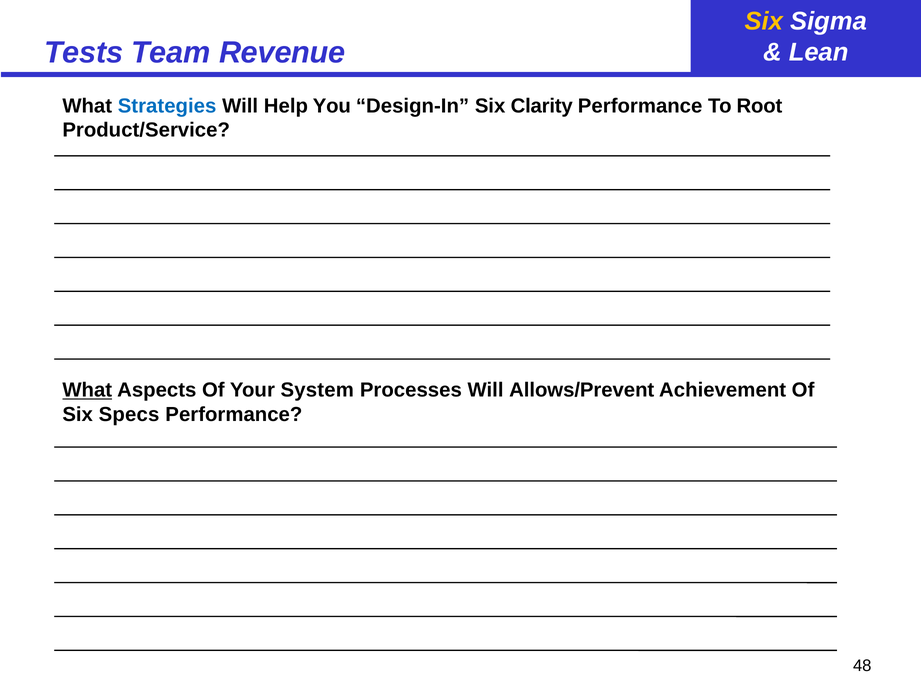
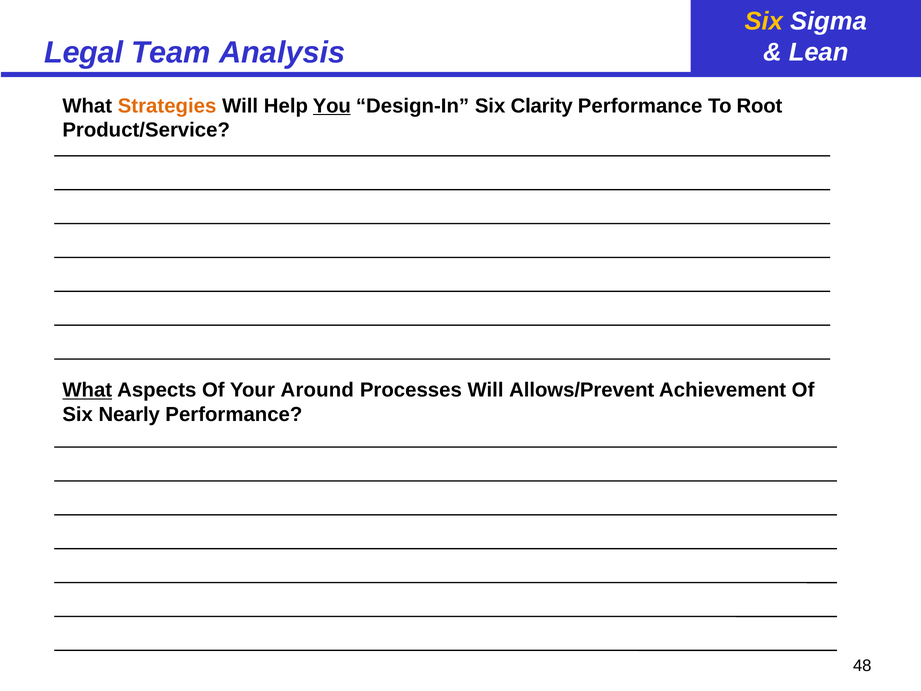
Tests: Tests -> Legal (84, 53)
Revenue: Revenue -> Analysis (282, 53)
Strategies colour: blue -> orange (167, 106)
You underline: none -> present (332, 106)
System: System -> Around (317, 390)
Specs: Specs -> Nearly (129, 414)
